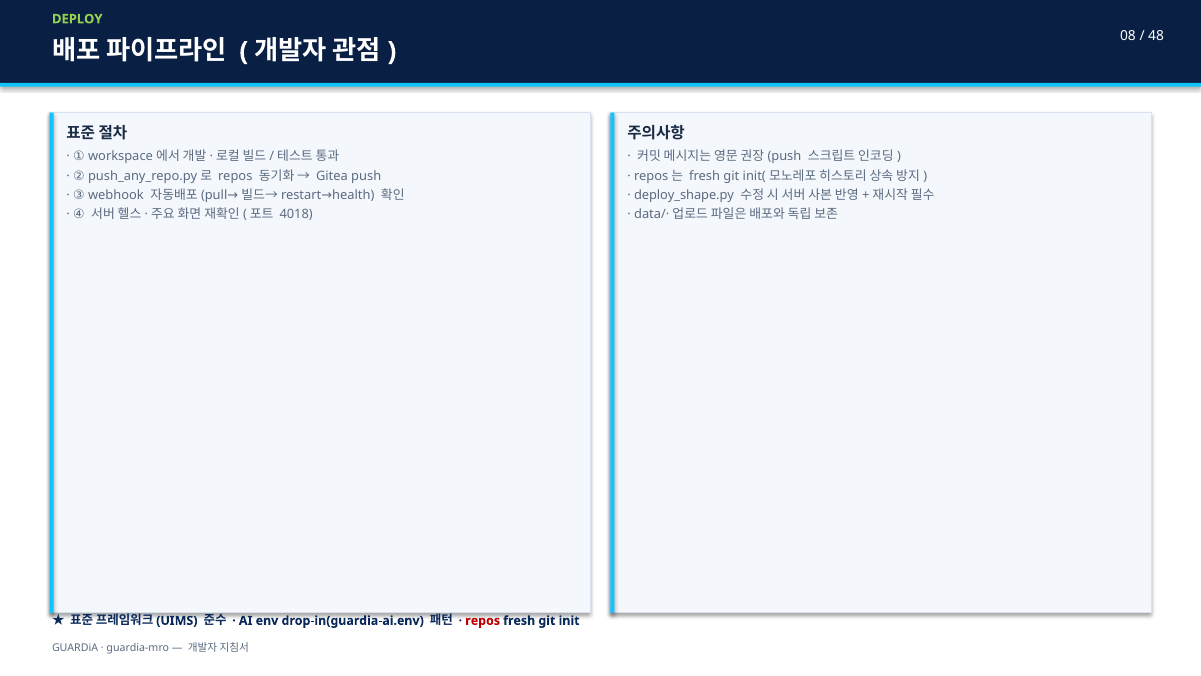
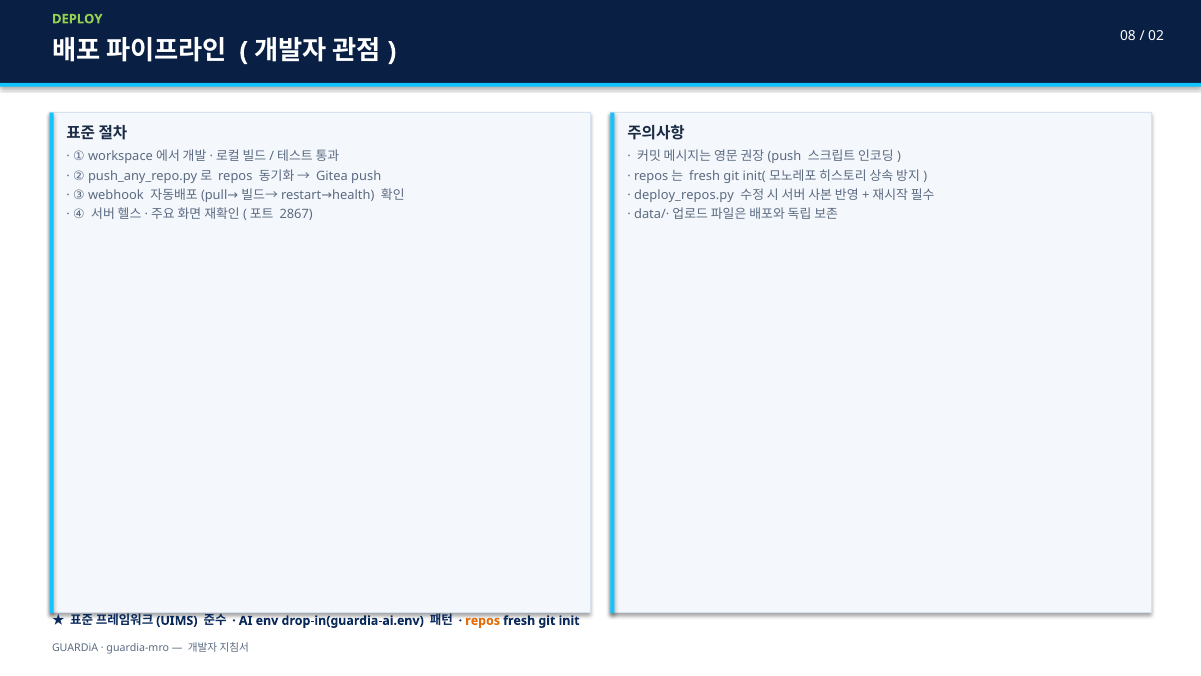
48: 48 -> 02 (1156, 36)
deploy_shape.py: deploy_shape.py -> deploy_repos.py (684, 195)
4018: 4018 -> 2867 (296, 214)
repos colour: red -> orange (483, 620)
